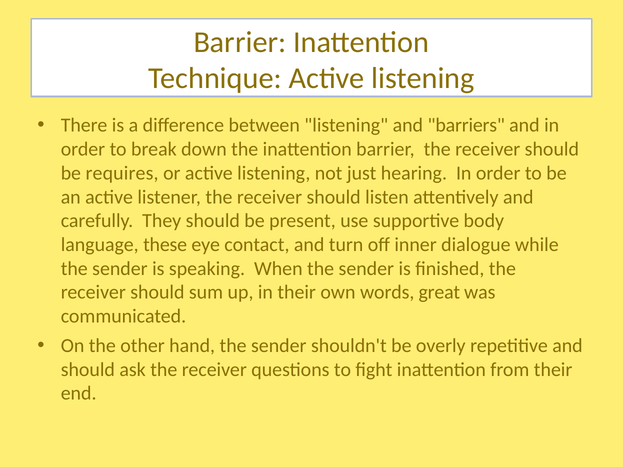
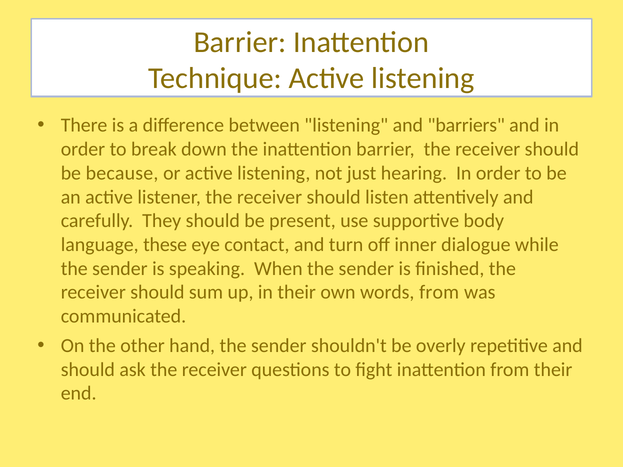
requires: requires -> because (122, 173)
words great: great -> from (439, 293)
